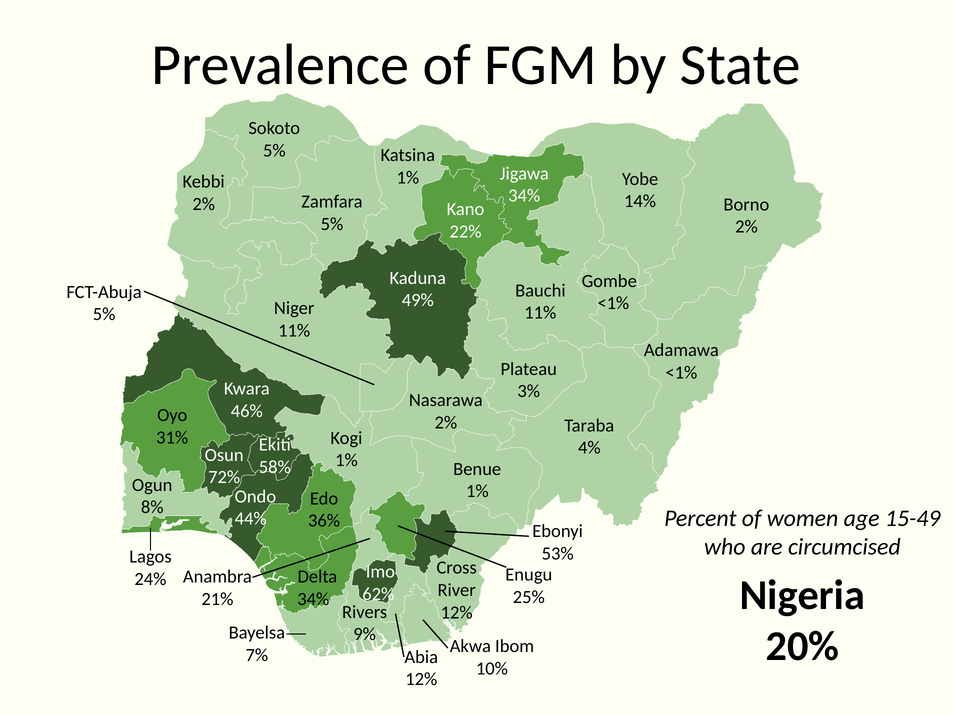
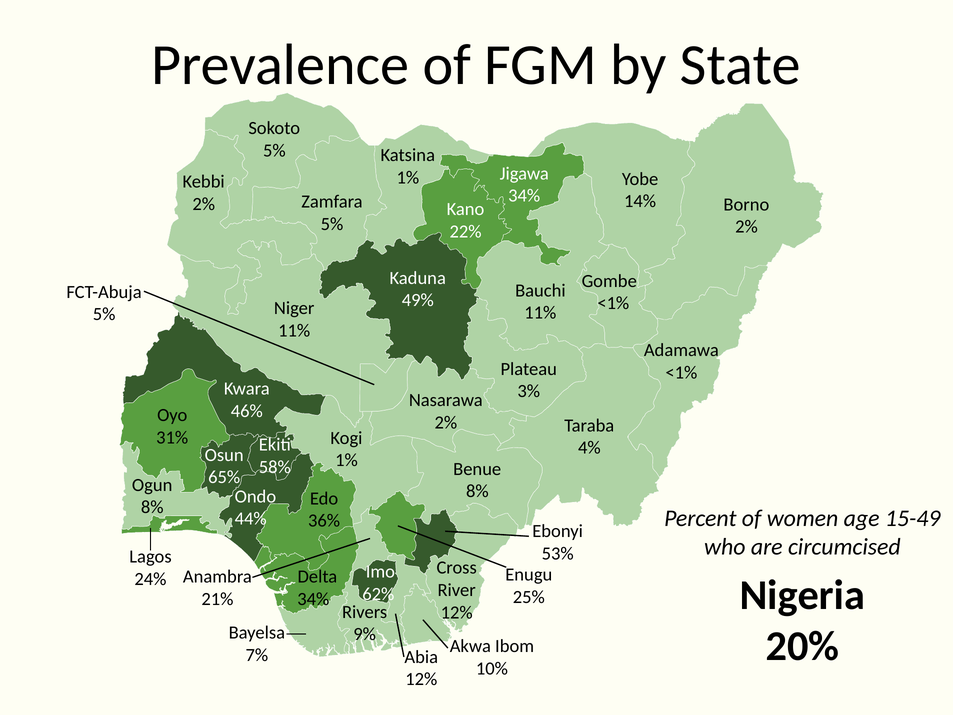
72%: 72% -> 65% (224, 477)
1%: 1% -> 8% (477, 491)
